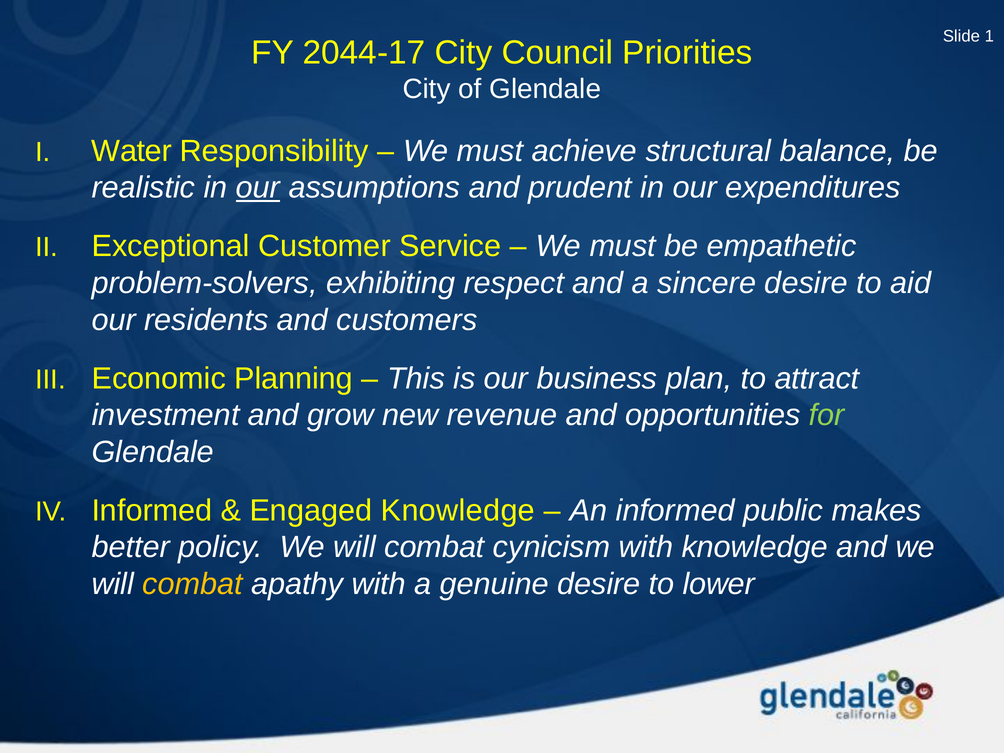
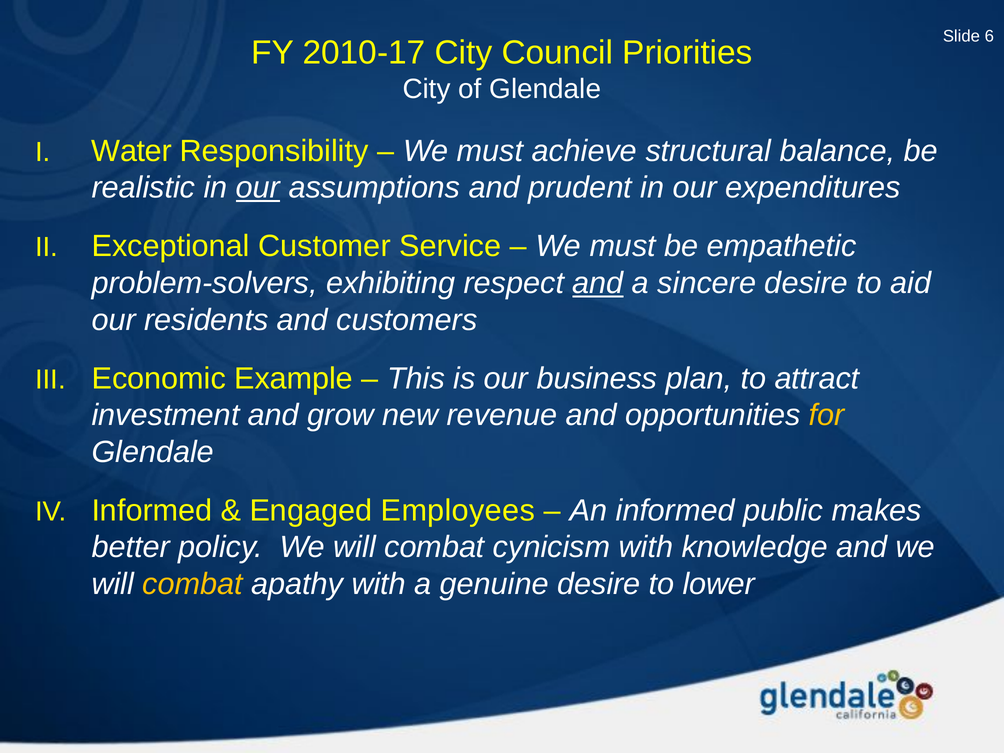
1: 1 -> 6 (989, 36)
2044-17: 2044-17 -> 2010-17 (364, 53)
and underline: none -> present (598, 283)
Planning: Planning -> Example (294, 378)
for colour: light green -> yellow (827, 415)
Engaged Knowledge: Knowledge -> Employees (458, 511)
